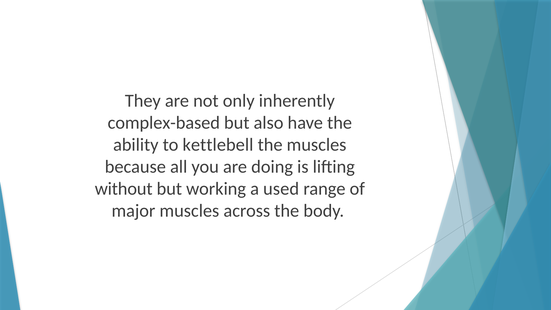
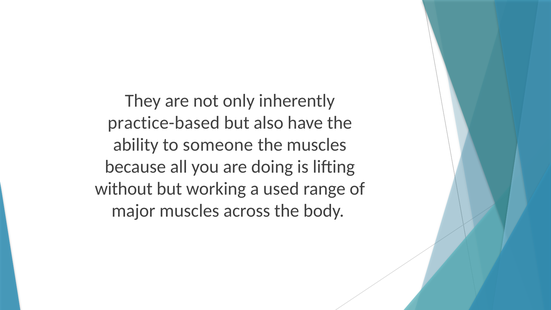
complex-based: complex-based -> practice-based (164, 123)
kettlebell: kettlebell -> someone (218, 145)
